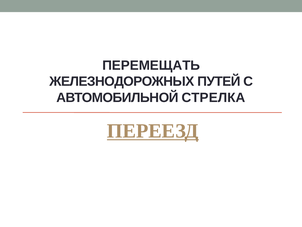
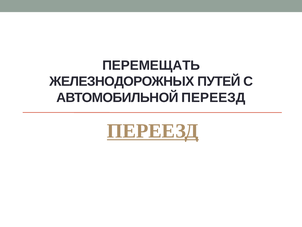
АВТОМОБИЛЬНОЙ СТРЕЛКА: СТРЕЛКА -> ПЕРЕЕЗД (213, 97)
